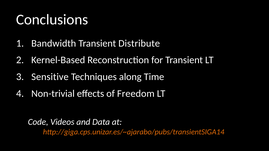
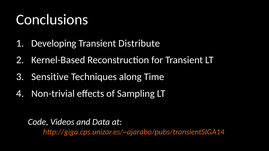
Bandwidth: Bandwidth -> Developing (54, 43)
Freedom: Freedom -> Sampling (136, 94)
